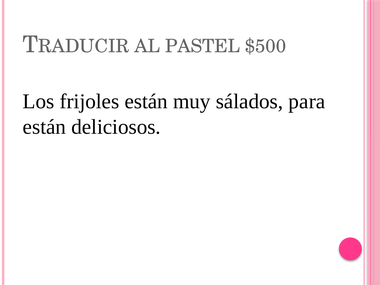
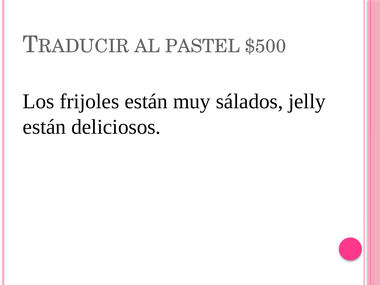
para: para -> jelly (307, 101)
